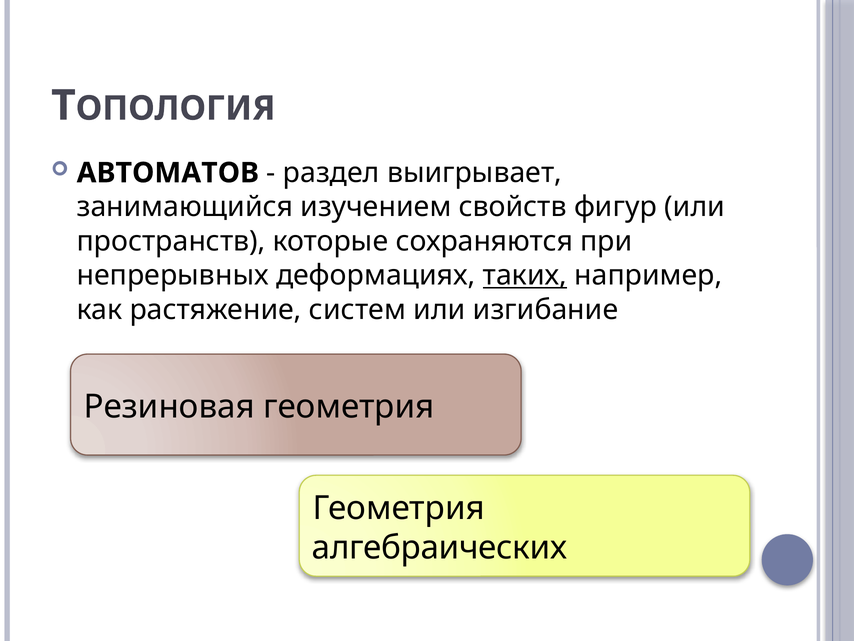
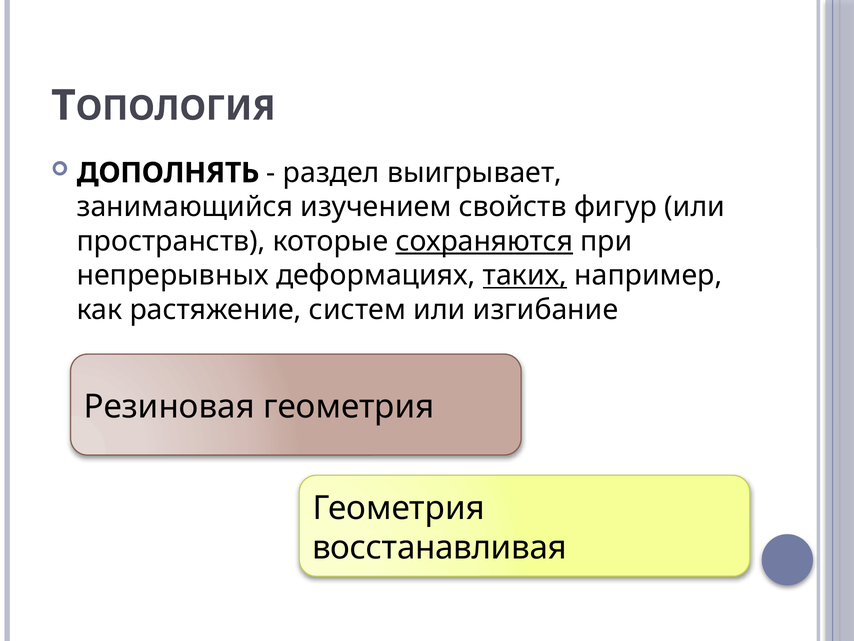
АВТОМАТОВ: АВТОМАТОВ -> ДОПОЛНЯТЬ (168, 173)
сохраняются underline: none -> present (484, 241)
алгебраических: алгебраических -> восстанавливая (439, 548)
